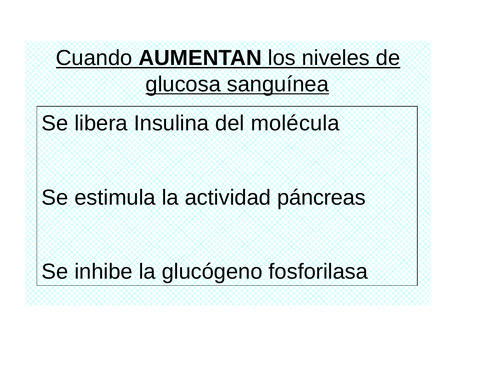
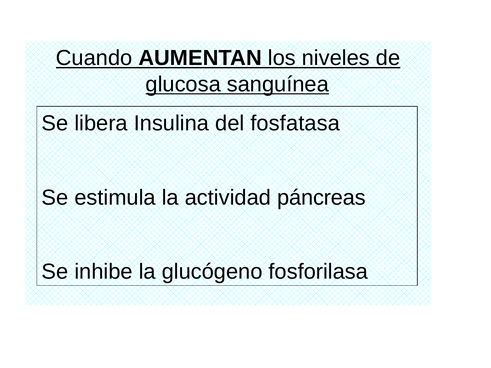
molécula: molécula -> fosfatasa (295, 123)
